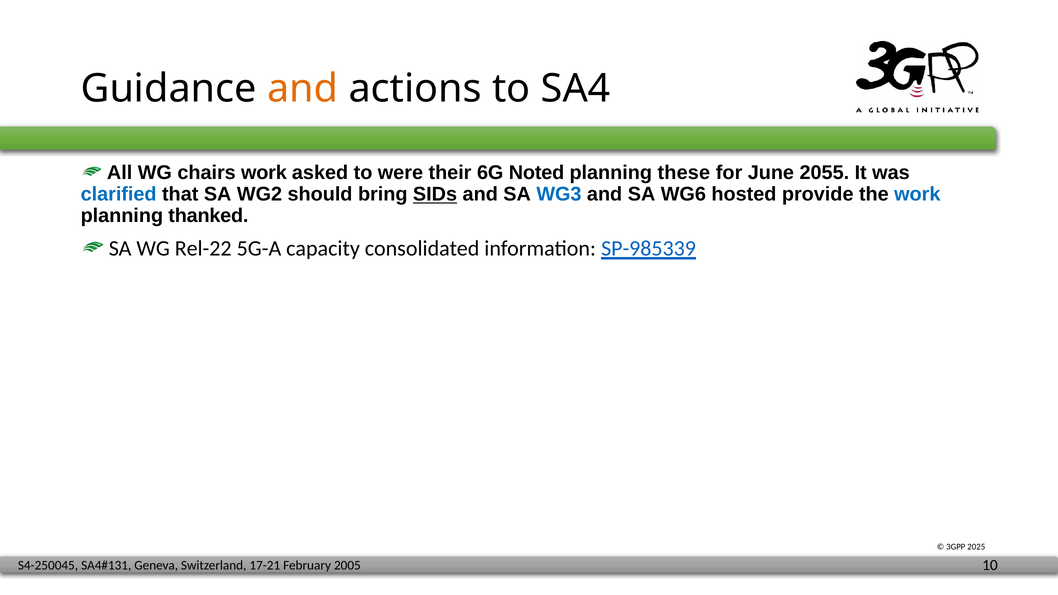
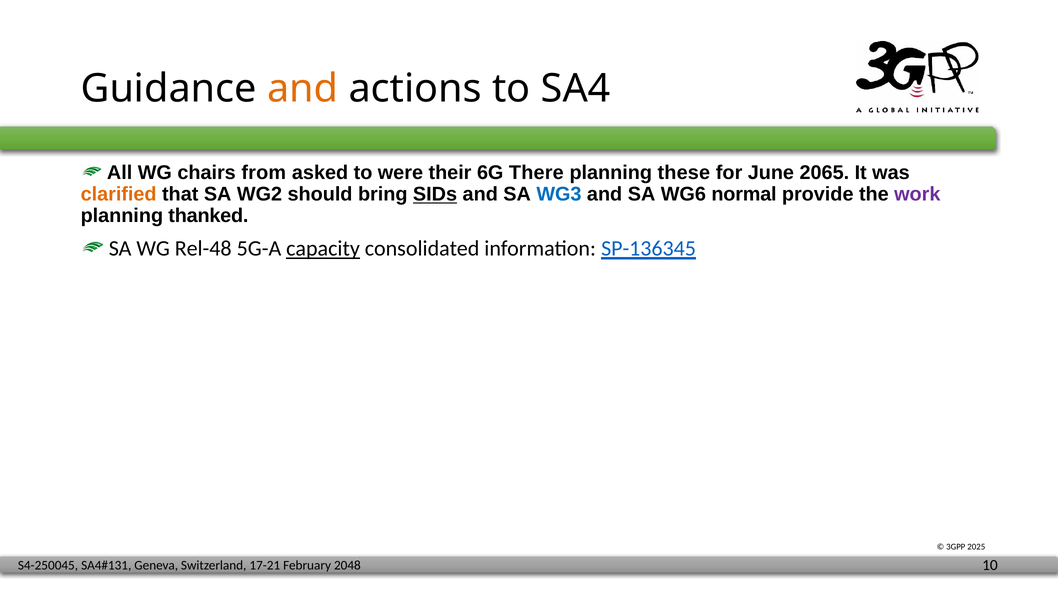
chairs work: work -> from (264, 173)
Noted: Noted -> There (536, 173)
2055: 2055 -> 2065 (824, 173)
clarified colour: blue -> orange (119, 194)
hosted: hosted -> normal (744, 194)
work colour: blue -> purple (917, 194)
Rel-22: Rel-22 -> Rel-48 (203, 249)
capacity underline: none -> present (323, 249)
SP-985339: SP-985339 -> SP-136345 (649, 249)
2005: 2005 -> 2048 (347, 566)
